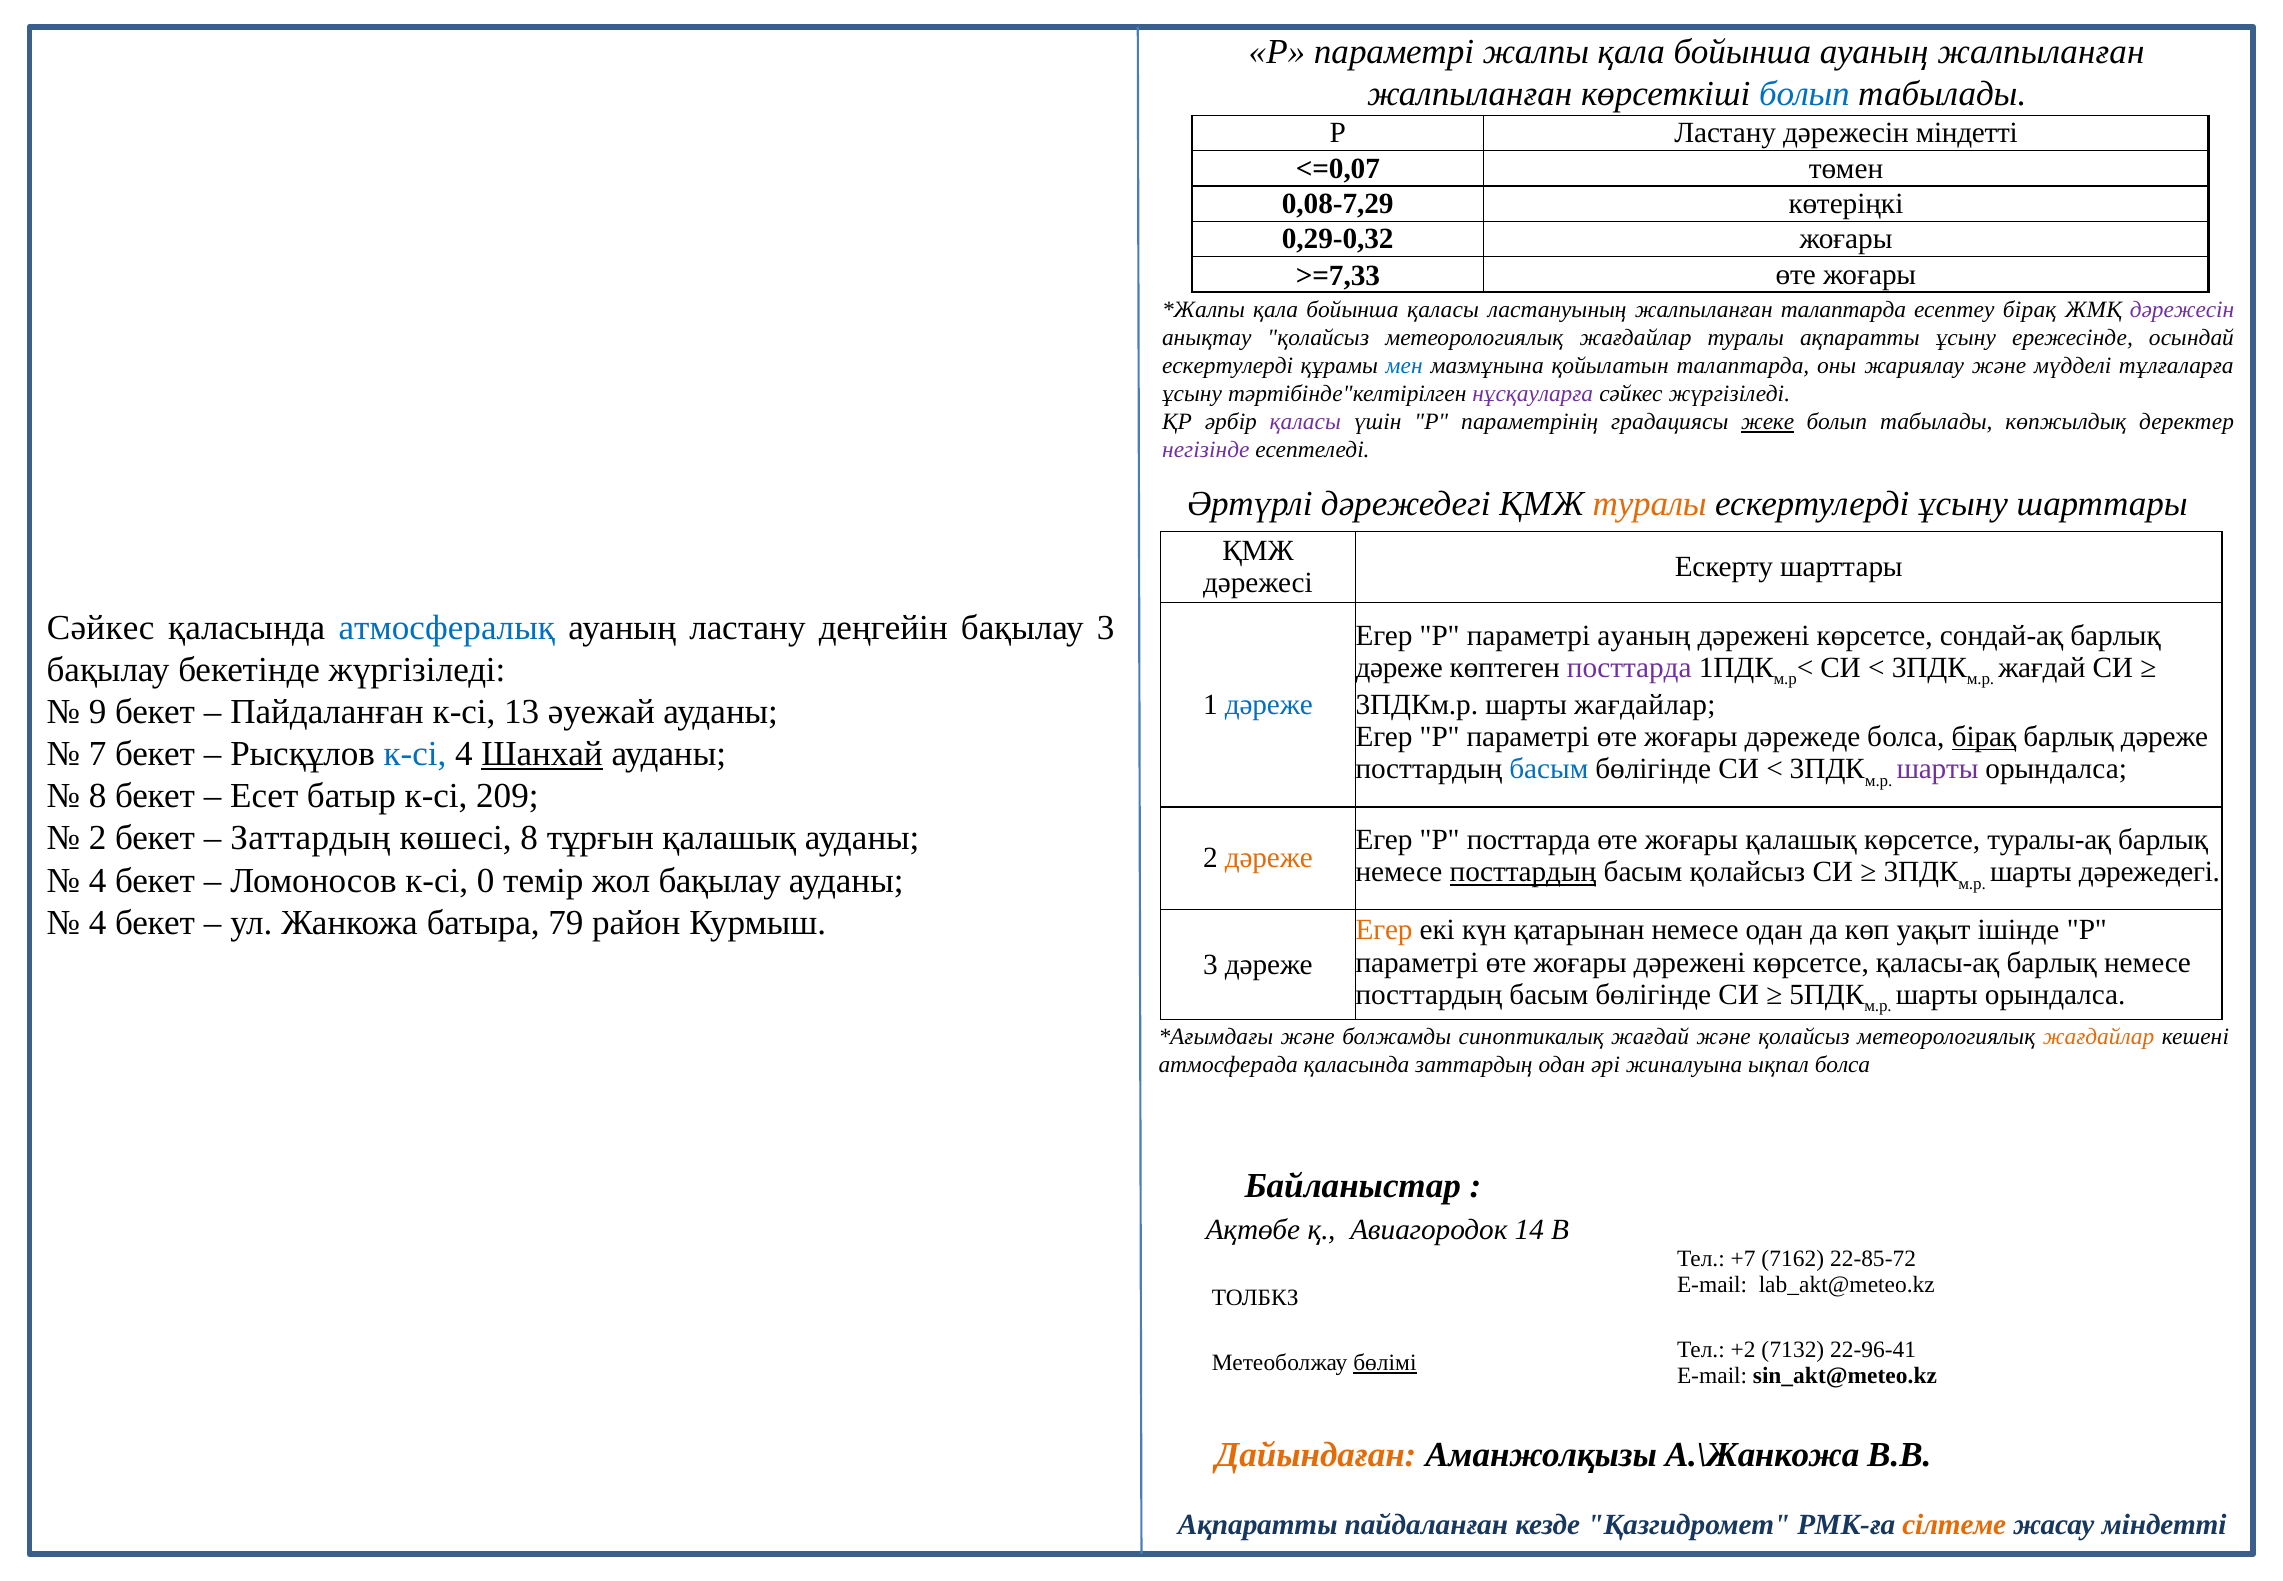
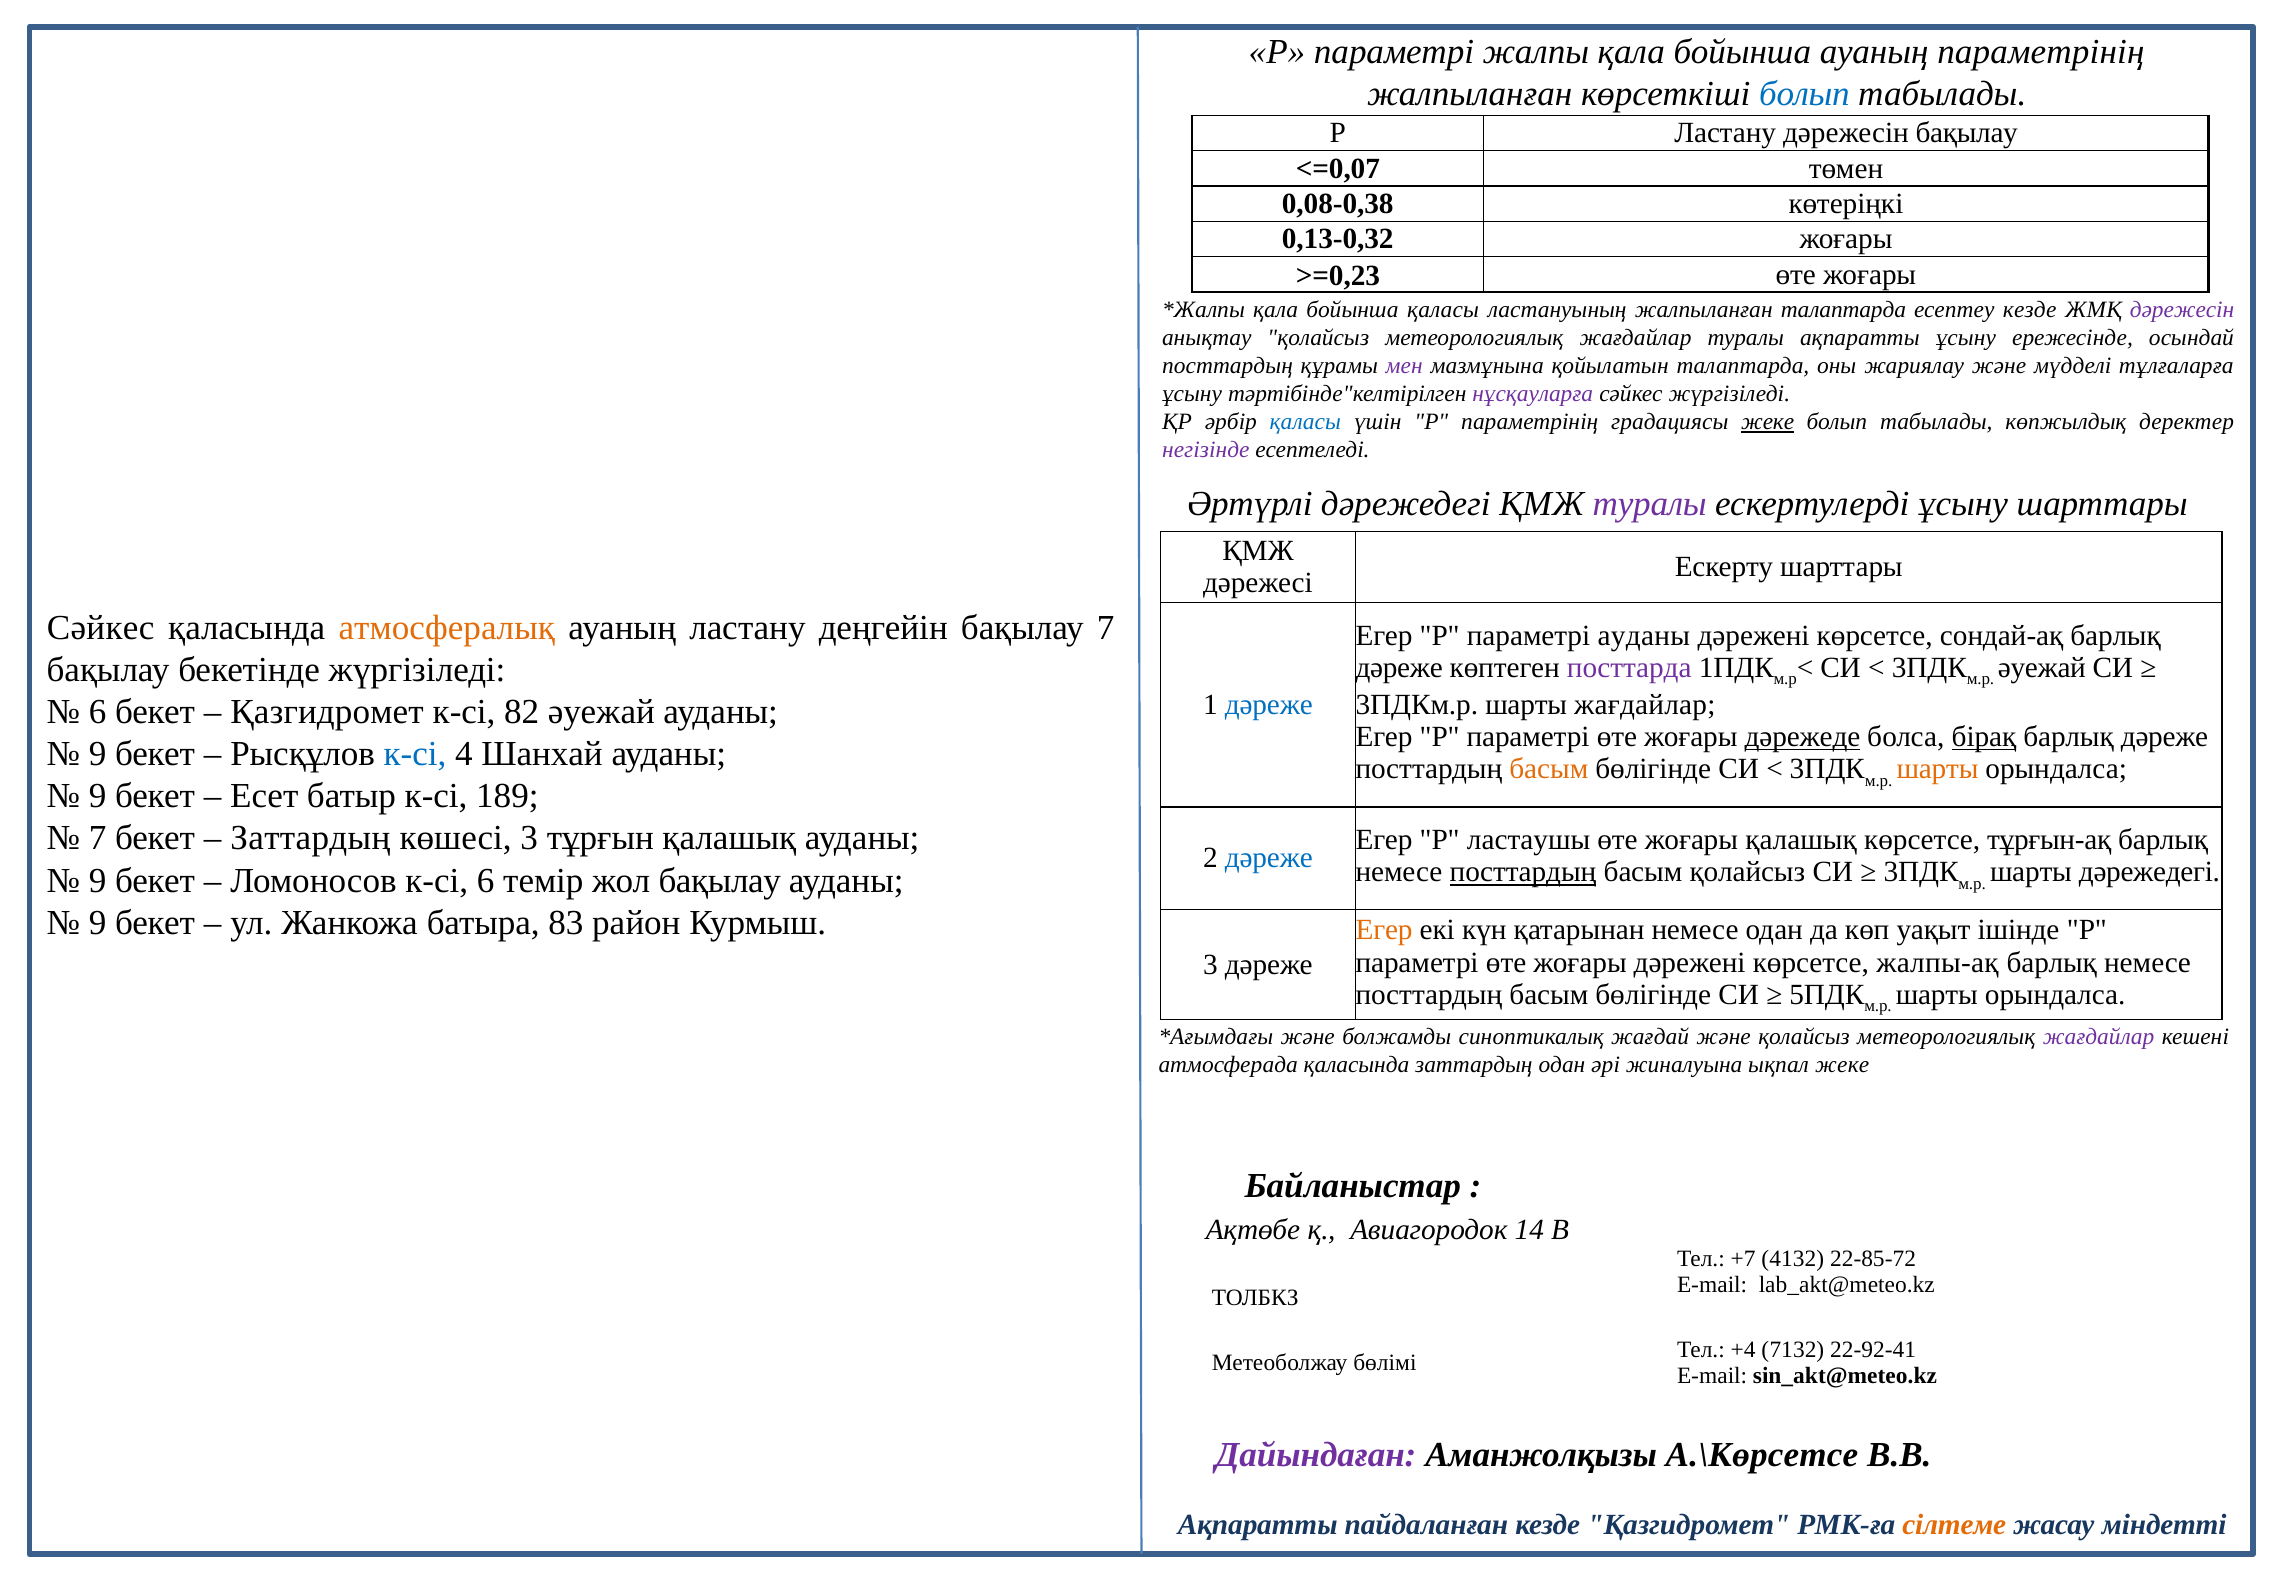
ауаның жалпыланған: жалпыланған -> параметрінің (2041, 52)
дәрежесін міндетті: міндетті -> бақылау (1967, 133)
0,08-7,29: 0,08-7,29 -> 0,08-0,38 (1338, 204)
0,29-0,32: 0,29-0,32 -> 0,13-0,32 (1338, 239)
>=7,33: >=7,33 -> >=0,23 (1338, 276)
есептеу бірақ: бірақ -> кезде (2030, 310)
ескертулерді: ескертулерді -> посттардың (1227, 366)
мен colour: blue -> purple (1404, 366)
қаласы colour: purple -> blue (1305, 422)
туралы colour: orange -> purple (1650, 504)
атмосфералық colour: blue -> orange (447, 627)
бақылау 3: 3 -> 7 (1106, 627)
параметрі ауаның: ауаның -> ауданы (1644, 635)
жағдай: жағдай -> әуежай (2042, 668)
9: 9 -> 6 (98, 712)
Пайдаланған: Пайдаланған -> Қазгидромет (327, 712)
13: 13 -> 82 (522, 712)
дәрежеде underline: none -> present (1802, 737)
7: 7 -> 9 (98, 754)
Шанхай underline: present -> none (542, 754)
басым colour: blue -> orange (1549, 769)
шарты colour: purple -> orange (1938, 769)
8: 8 -> 9 (98, 796)
209: 209 -> 189 (507, 796)
2: 2 -> 7 (98, 838)
көшесі 8: 8 -> 3 (529, 838)
Р посттарда: посттарда -> ластаушы (1529, 840)
туралы-ақ: туралы-ақ -> тұрғын-ақ (2049, 840)
дәреже colour: orange -> blue (1269, 858)
4: 4 -> 9 (98, 880)
к-сі 0: 0 -> 6 (486, 880)
4: 4 -> 9 (98, 922)
79: 79 -> 83 (566, 922)
қаласы-ақ: қаласы-ақ -> жалпы-ақ (1937, 962)
жағдайлар colour: orange -> purple (2099, 1037)
ықпал болса: болса -> жеке (1842, 1065)
7162: 7162 -> 4132 (1793, 1258)
+2: +2 -> +4 (1743, 1350)
22-96-41: 22-96-41 -> 22-92-41 (1873, 1350)
бөлімі underline: present -> none (1385, 1363)
Дайындаған colour: orange -> purple (1316, 1454)
А.\Жанкожа: А.\Жанкожа -> А.\Көрсетсе (1762, 1454)
